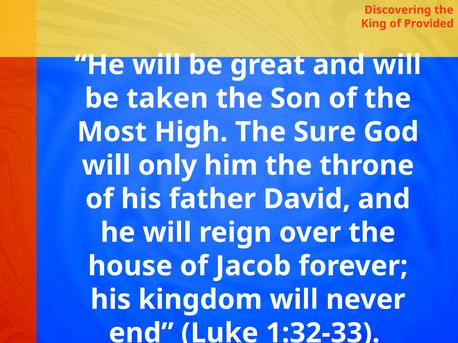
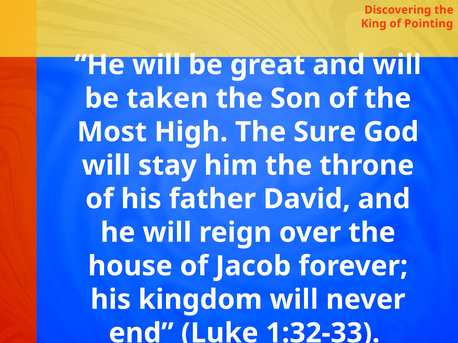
Provided: Provided -> Pointing (429, 24)
only: only -> stay (167, 166)
